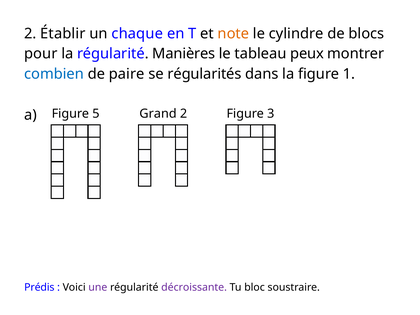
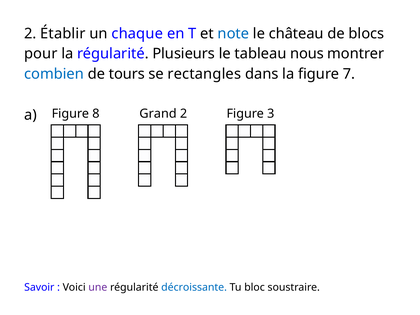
note colour: orange -> blue (233, 34)
cylindre: cylindre -> château (296, 34)
Manières: Manières -> Plusieurs (184, 54)
peux: peux -> nous (307, 54)
paire: paire -> tours (127, 74)
régularités: régularités -> rectangles (204, 74)
1: 1 -> 7 (349, 74)
5: 5 -> 8 (96, 114)
Prédis: Prédis -> Savoir (39, 287)
décroissante colour: purple -> blue (194, 287)
